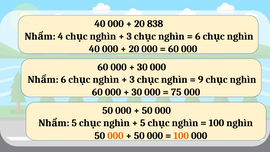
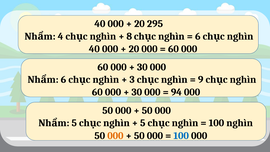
838: 838 -> 295 (155, 24)
3: 3 -> 8 (129, 36)
75: 75 -> 94 (176, 92)
100 colour: orange -> blue (181, 136)
